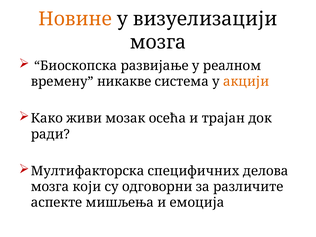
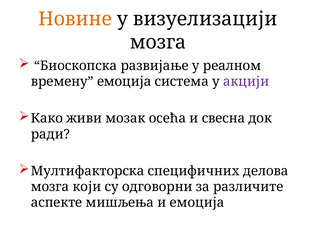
времену никакве: никакве -> емоција (124, 81)
акцији colour: orange -> purple (246, 81)
трајан: трајан -> свесна (223, 118)
